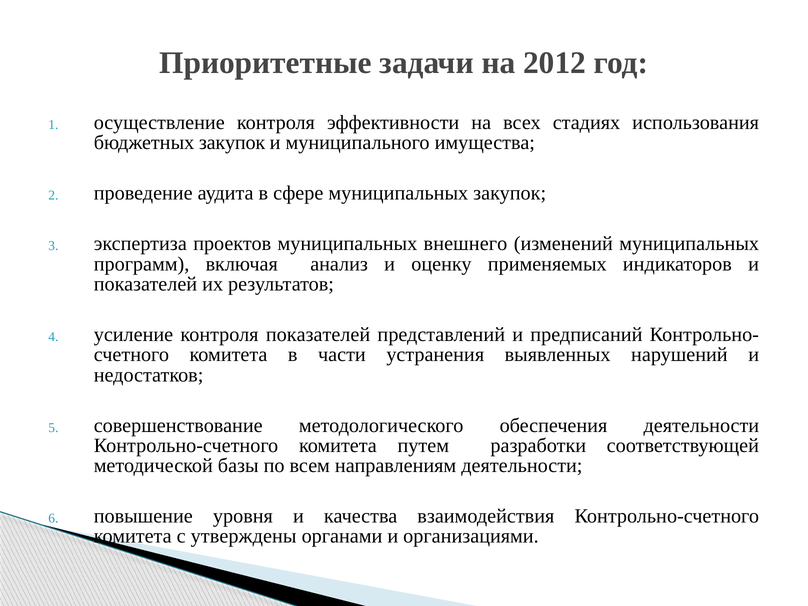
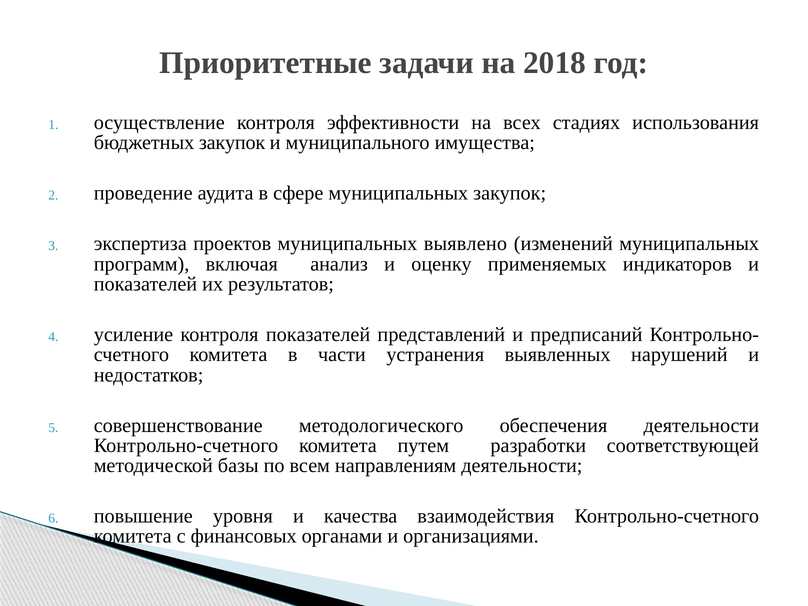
2012: 2012 -> 2018 (555, 63)
внешнего: внешнего -> выявлено (465, 244)
утверждены: утверждены -> финансовых (244, 536)
